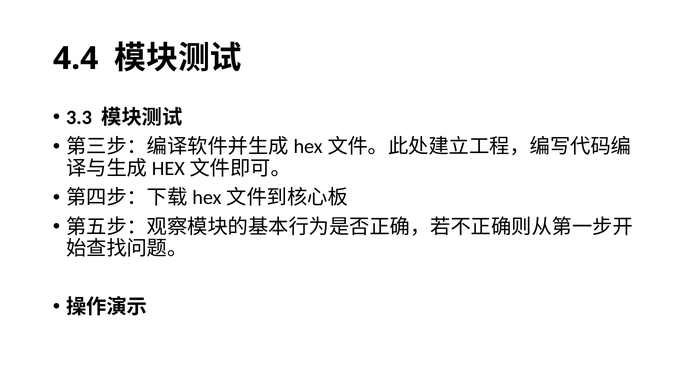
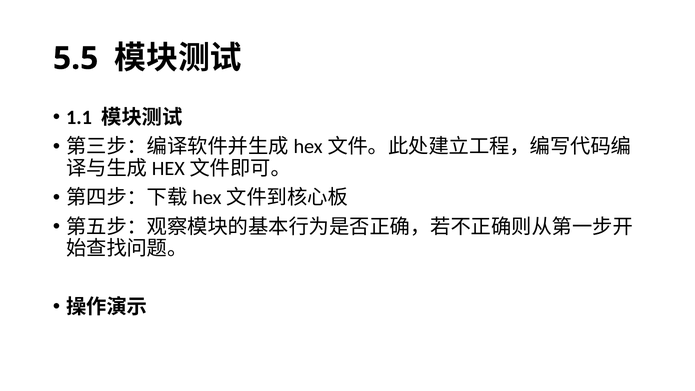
4.4: 4.4 -> 5.5 (76, 58)
3.3: 3.3 -> 1.1 (79, 118)
